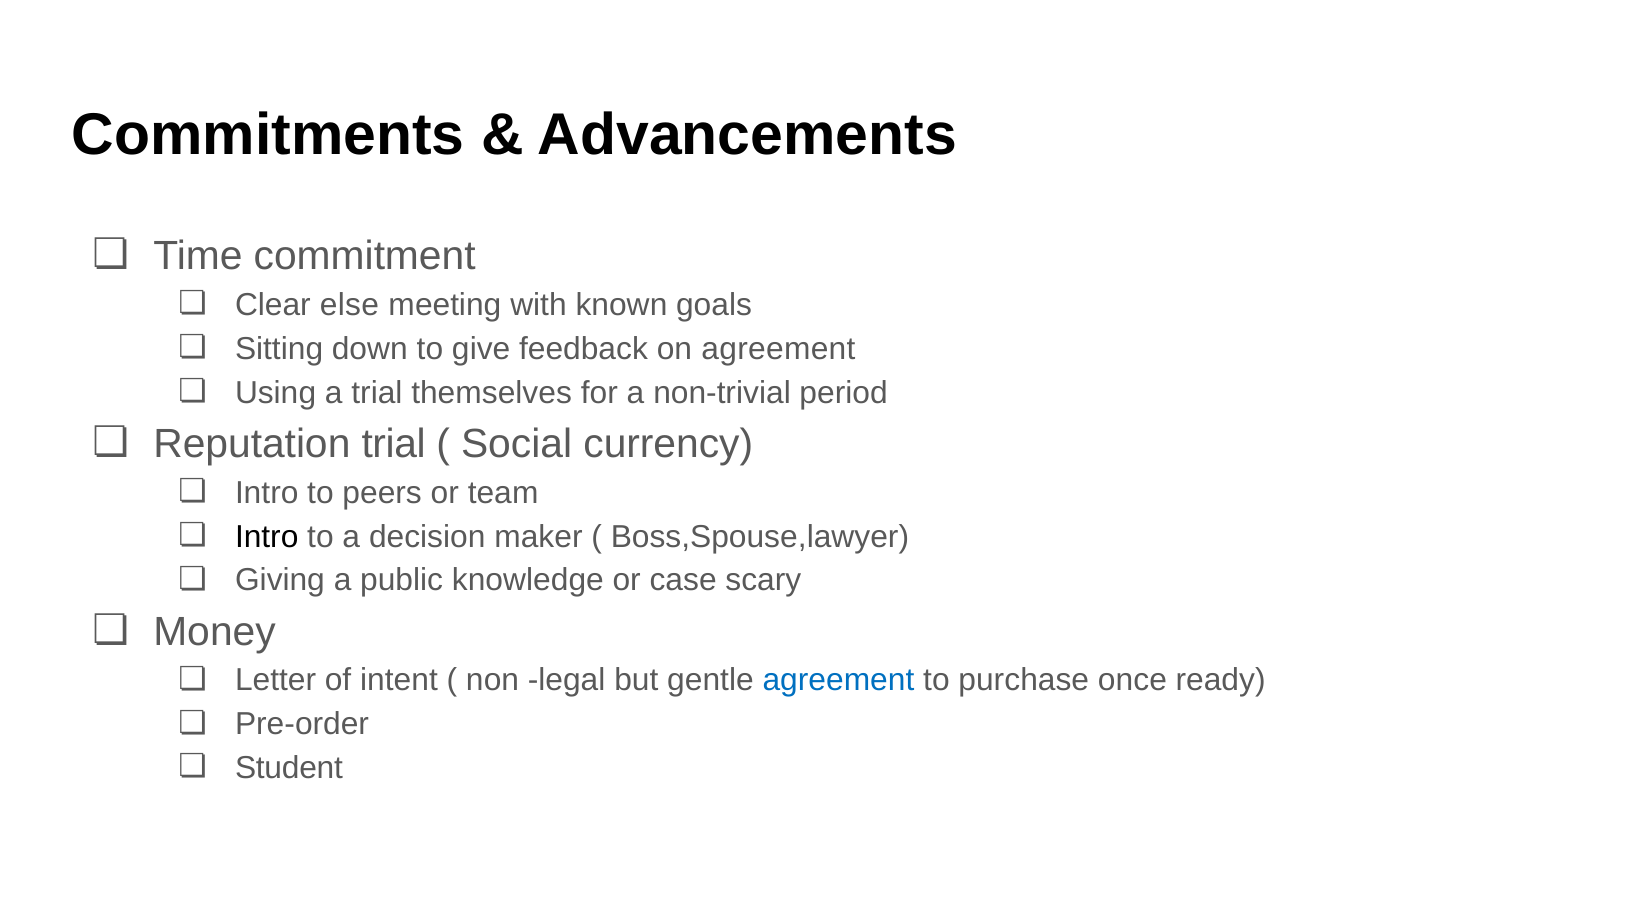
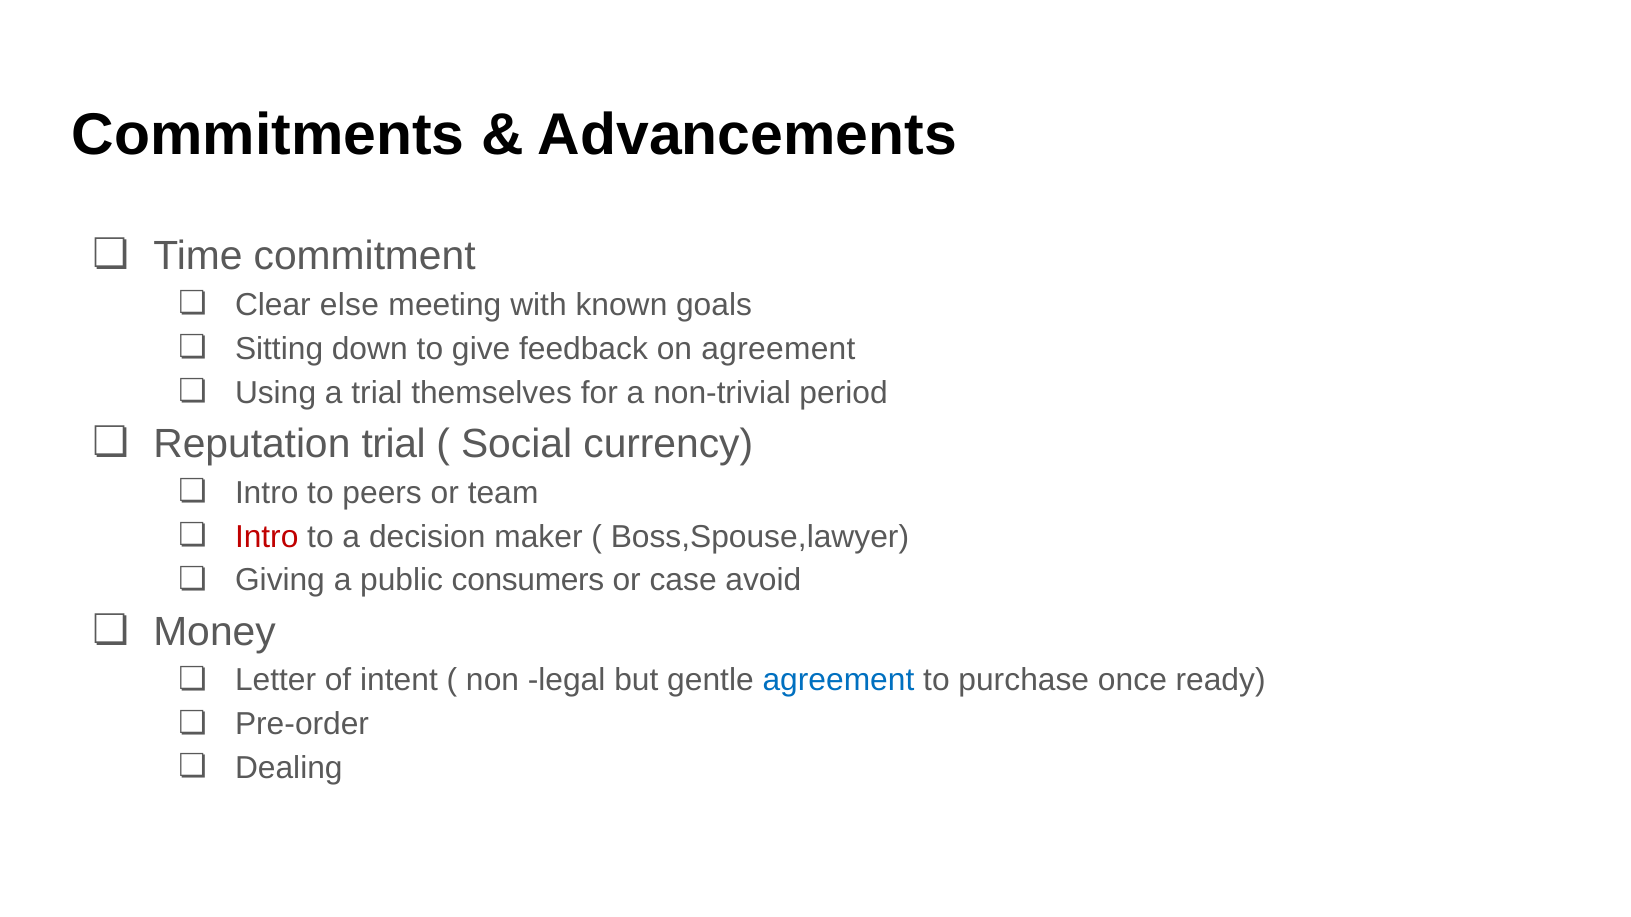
Intro colour: black -> red (267, 537)
knowledge: knowledge -> consumers (528, 581)
scary: scary -> avoid (763, 581)
Student: Student -> Dealing (289, 768)
